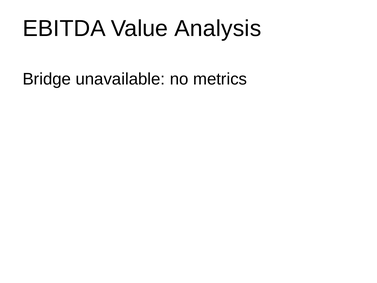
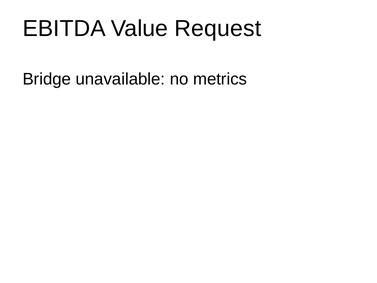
Analysis: Analysis -> Request (218, 29)
